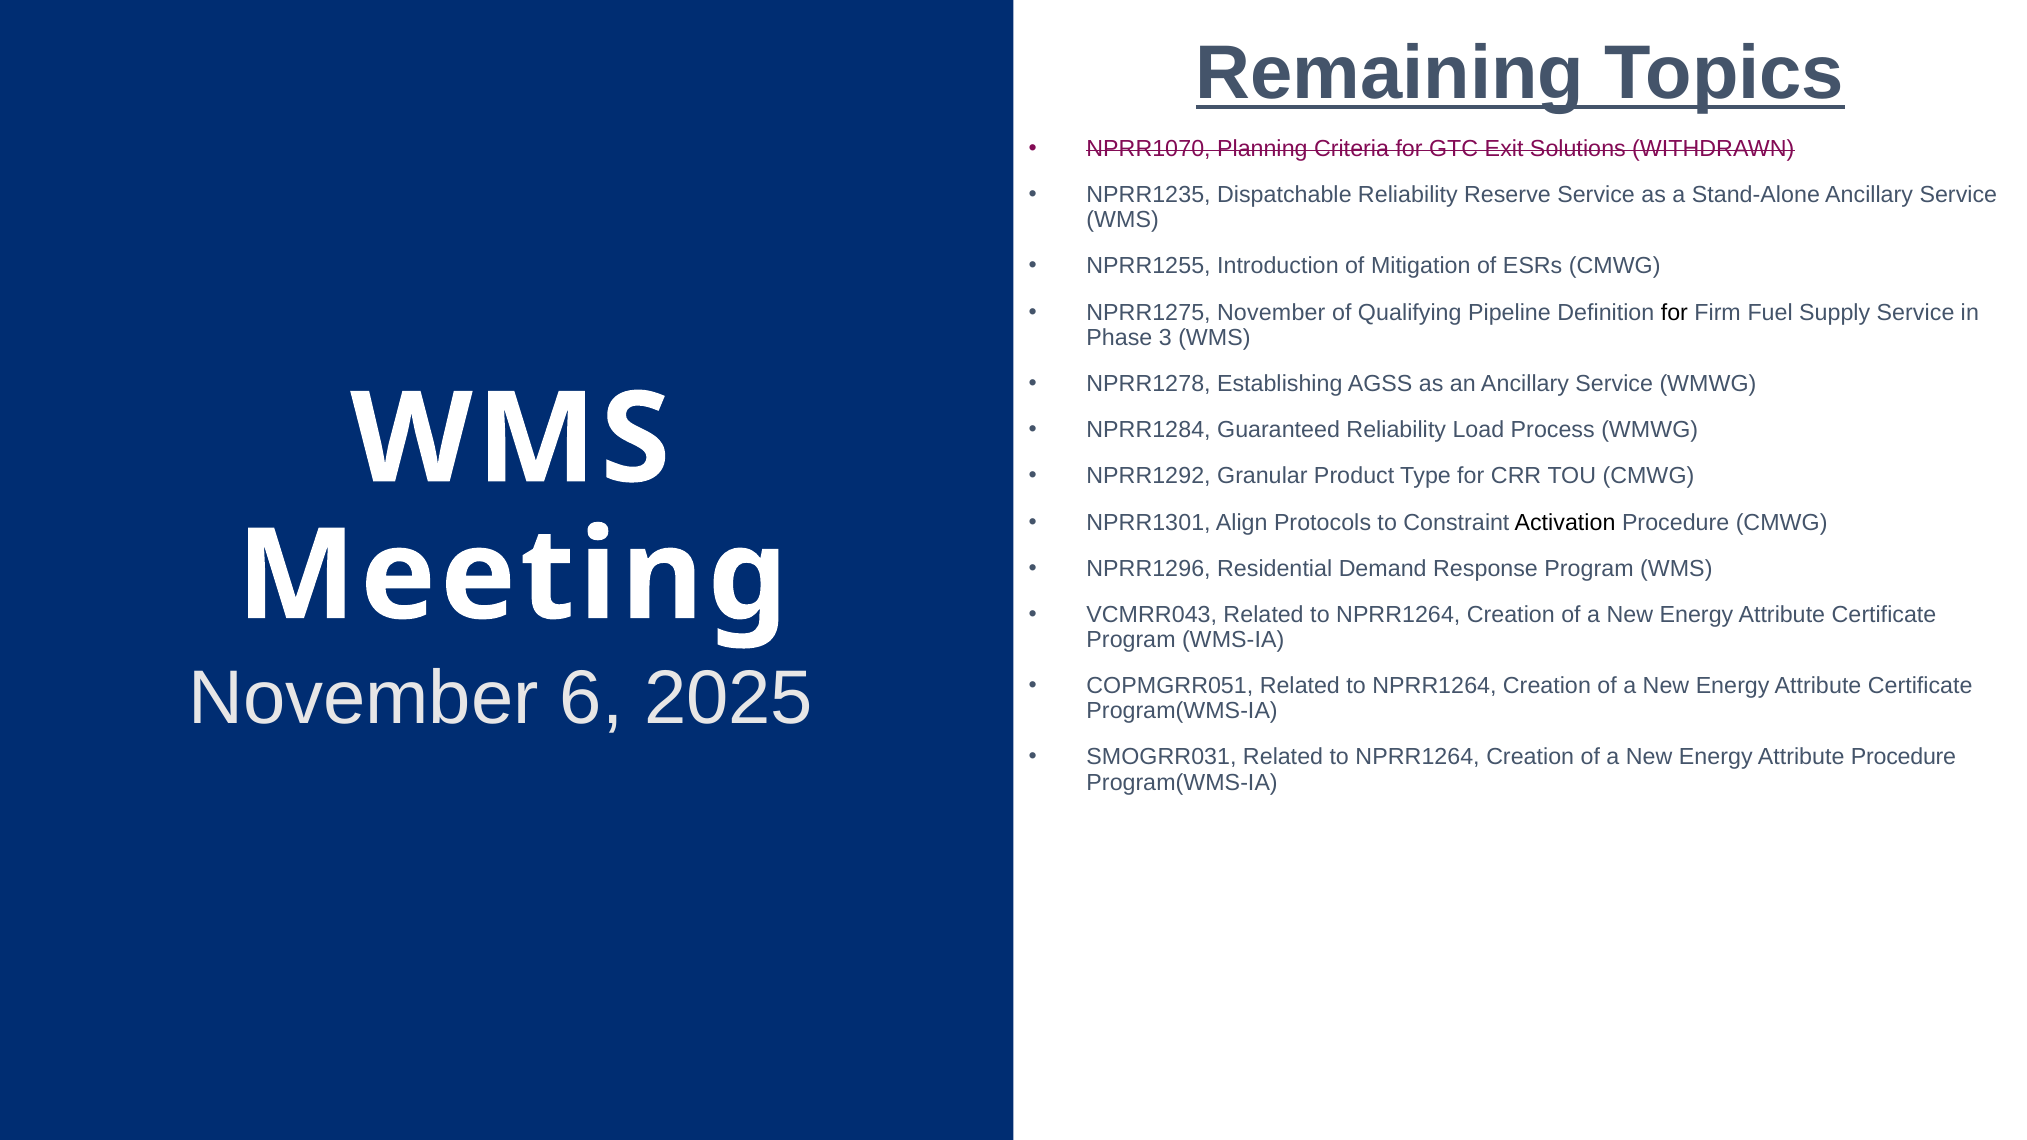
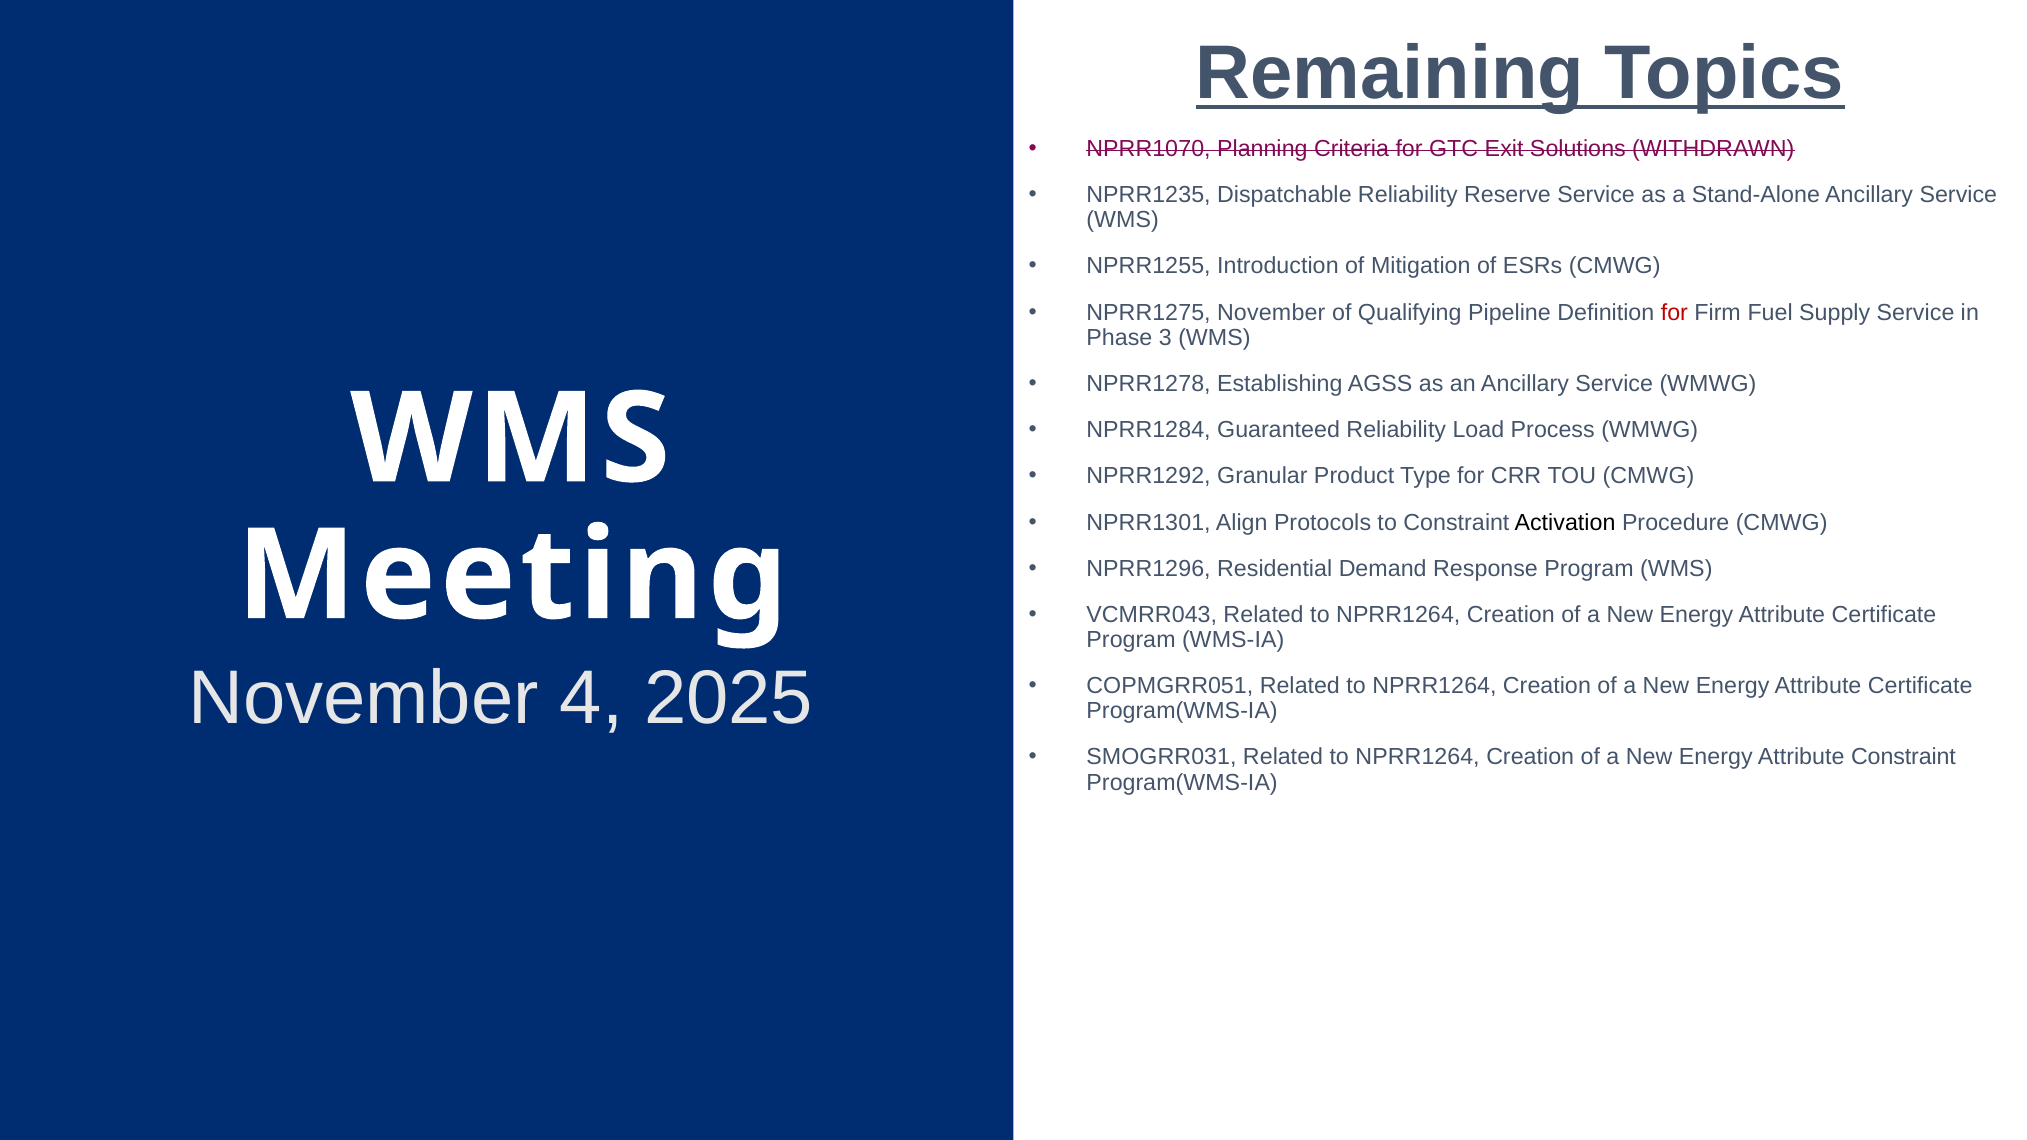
for colour: black -> red (1674, 313)
6: 6 -> 4 (591, 698)
Attribute Procedure: Procedure -> Constraint (1903, 757)
